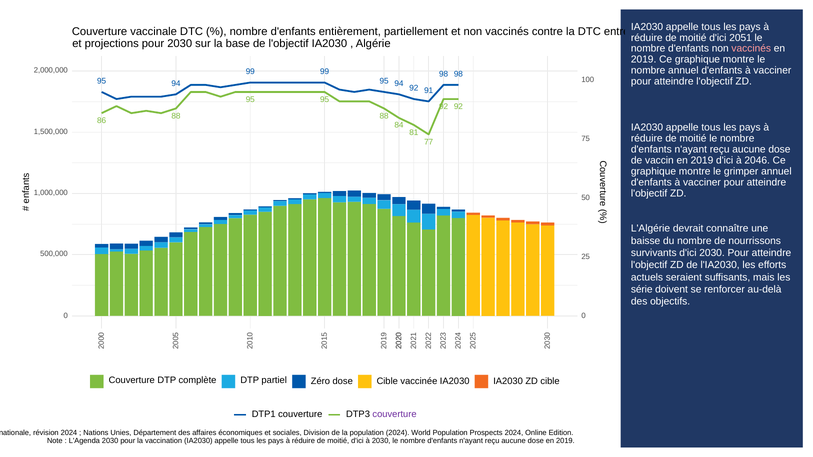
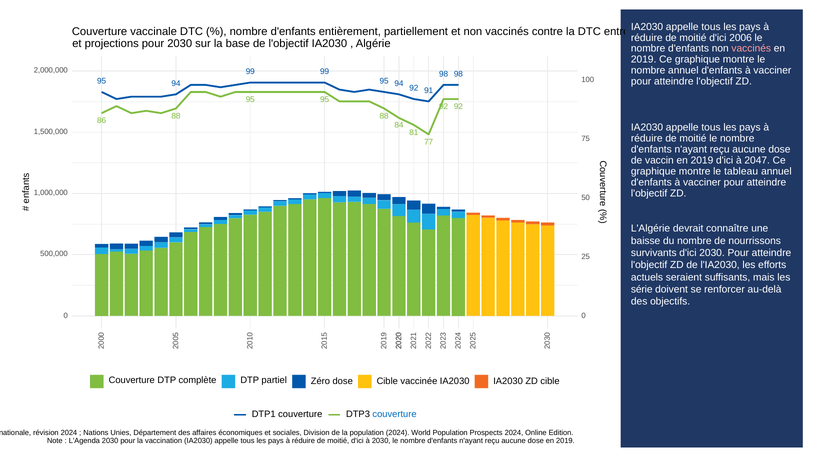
2051: 2051 -> 2006 (741, 38)
2046: 2046 -> 2047 (757, 160)
grimper: grimper -> tableau (741, 171)
couverture colour: purple -> blue (395, 415)
